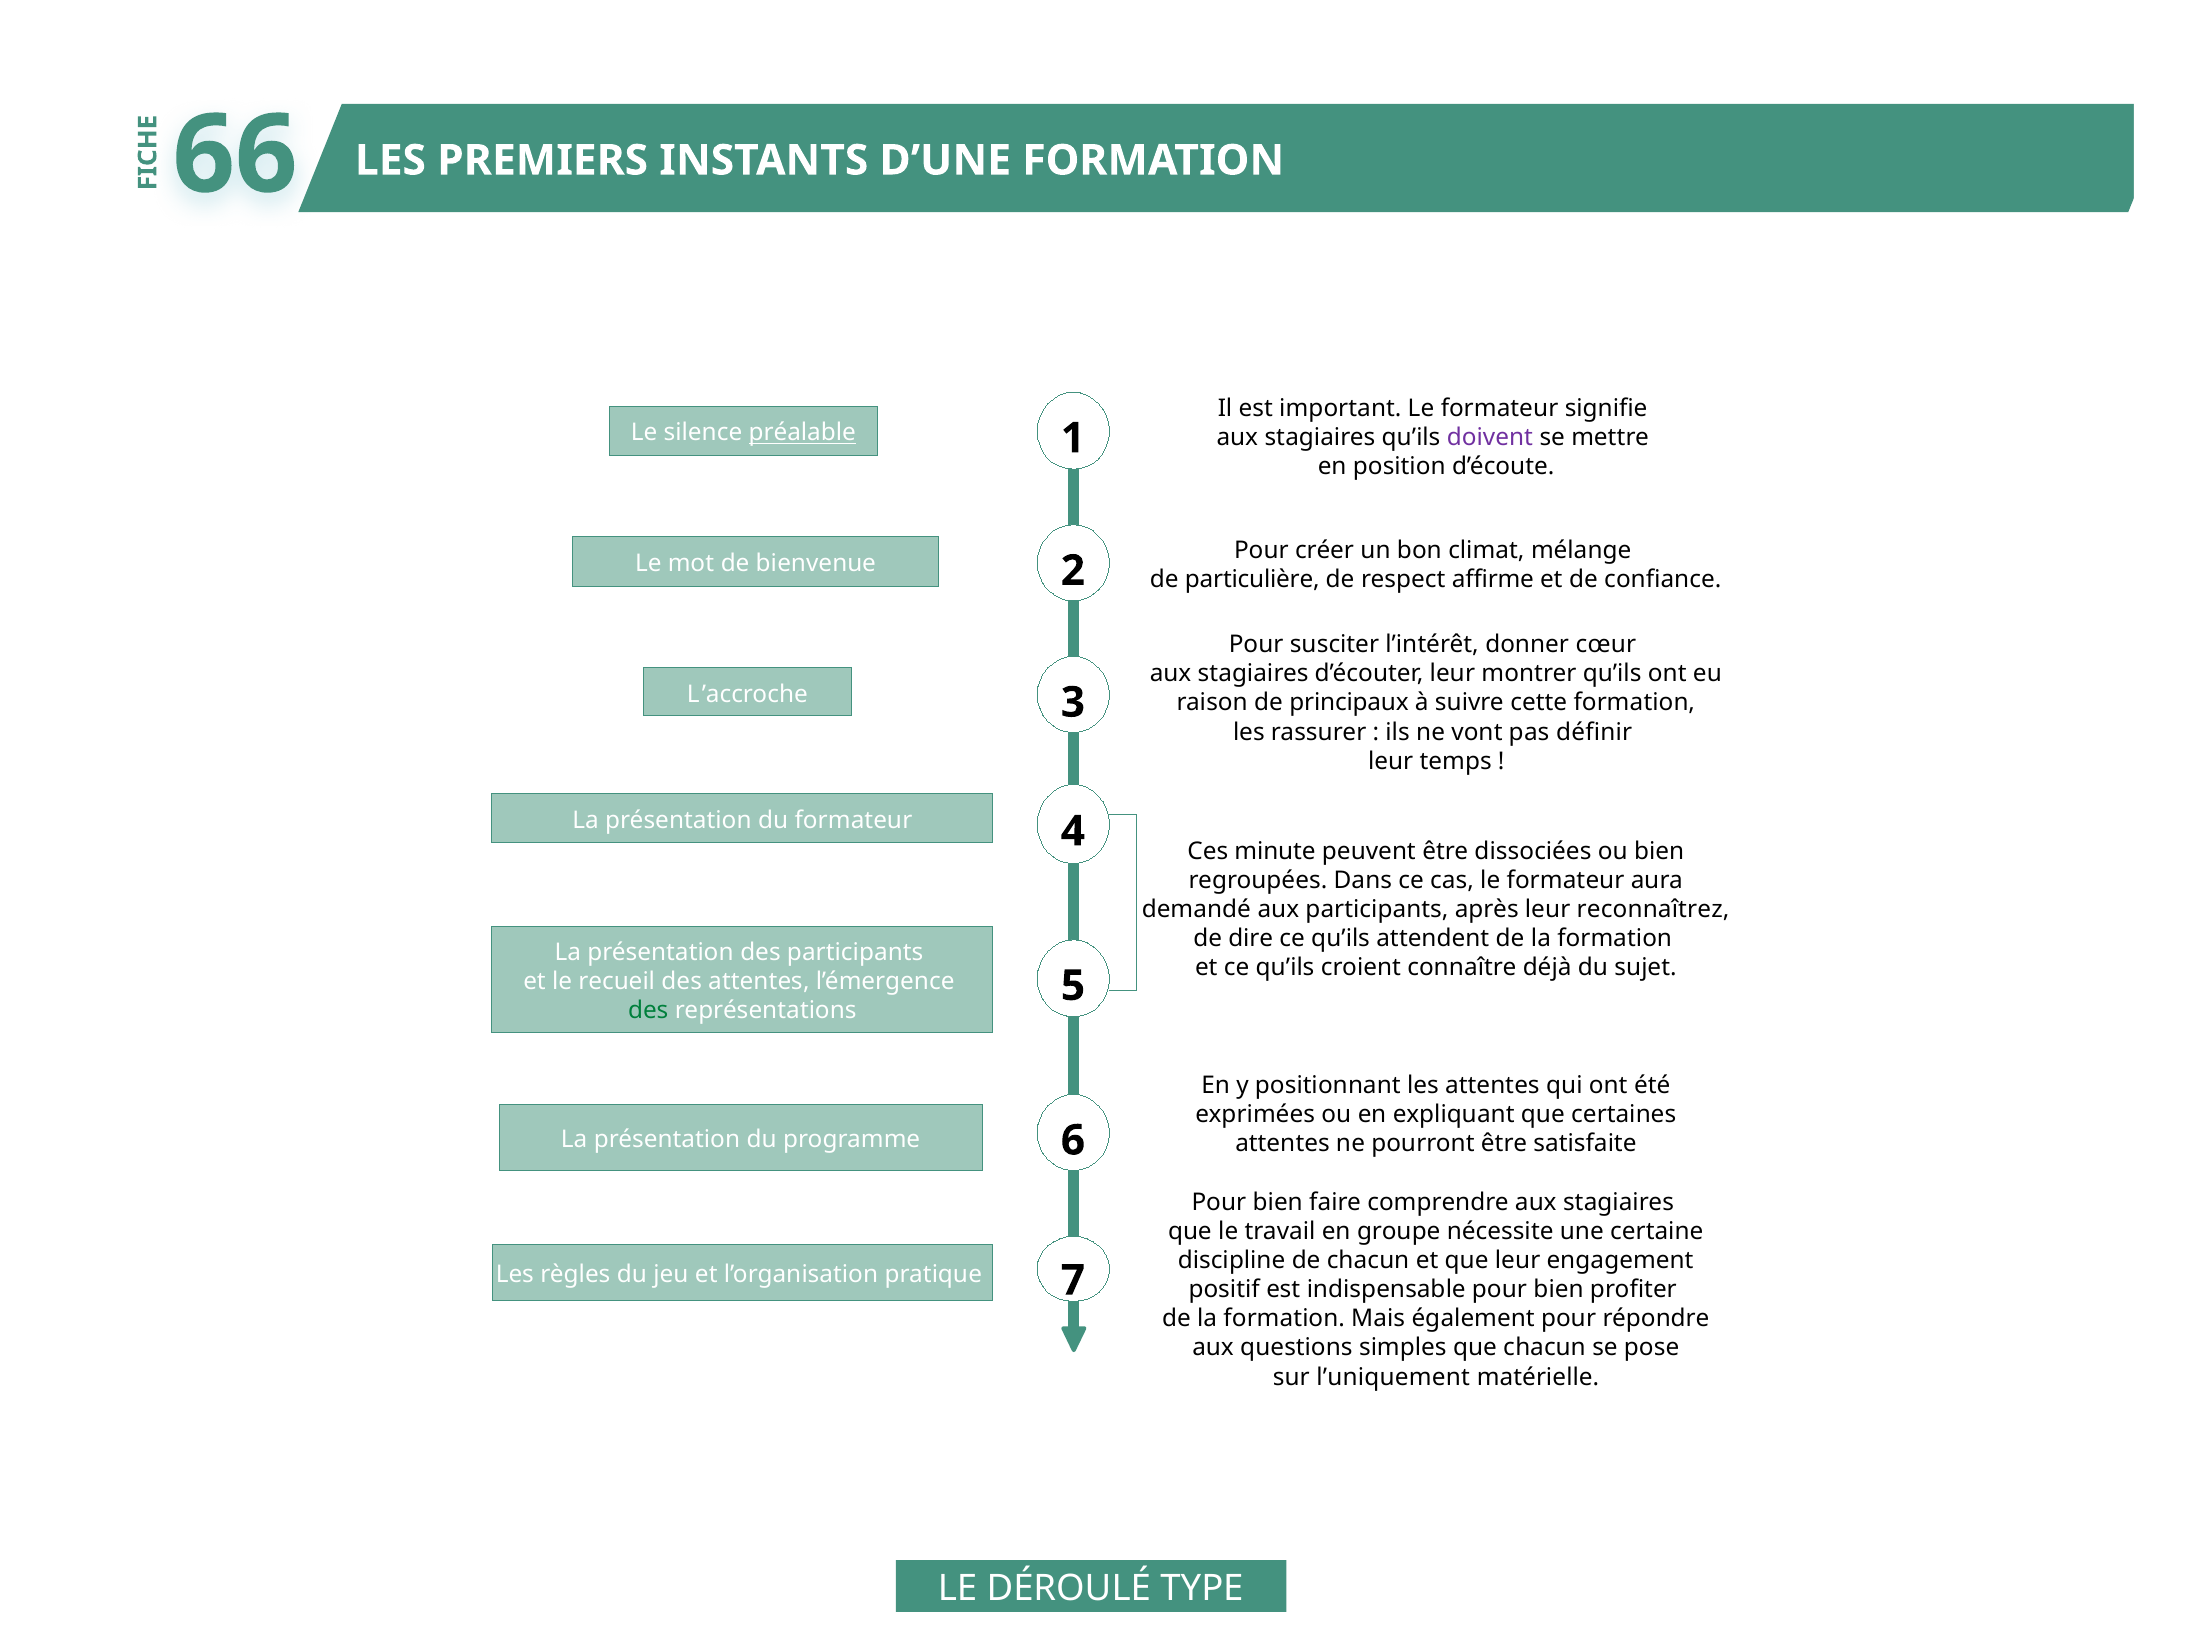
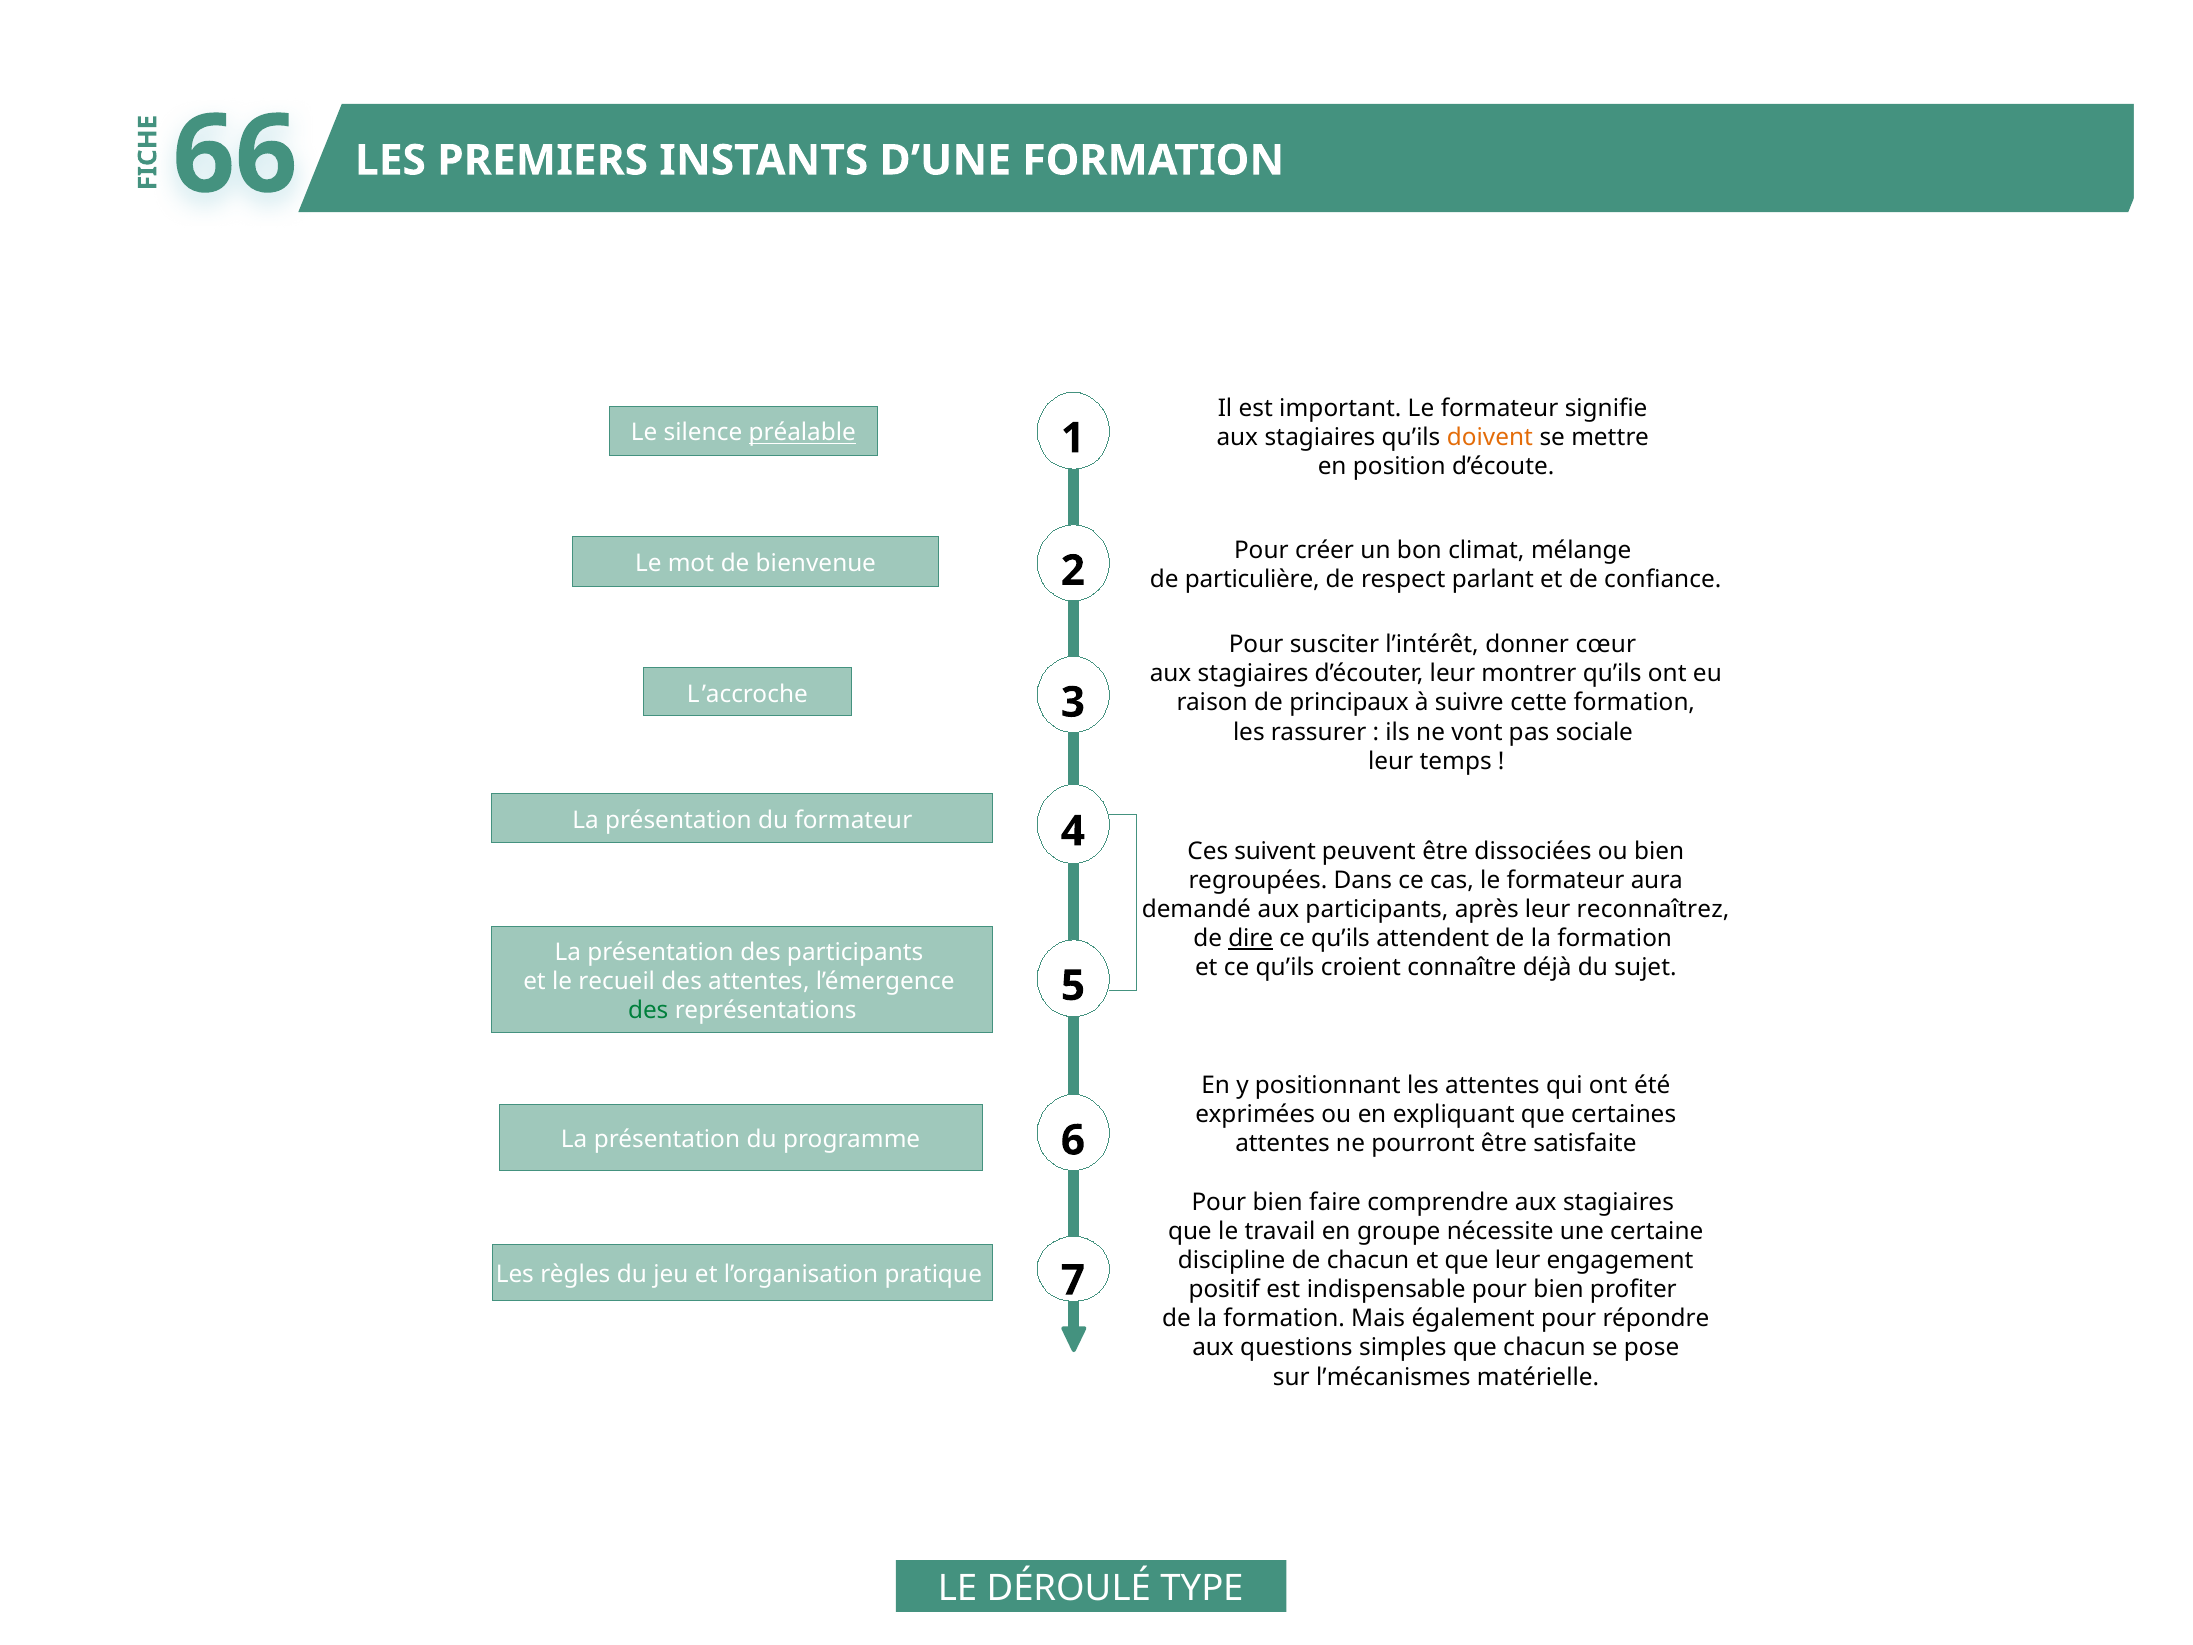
doivent colour: purple -> orange (1490, 438)
affirme: affirme -> parlant (1493, 579)
définir: définir -> sociale (1594, 732)
minute: minute -> suivent (1275, 851)
dire underline: none -> present (1251, 938)
l’uniquement: l’uniquement -> l’mécanismes (1393, 1377)
